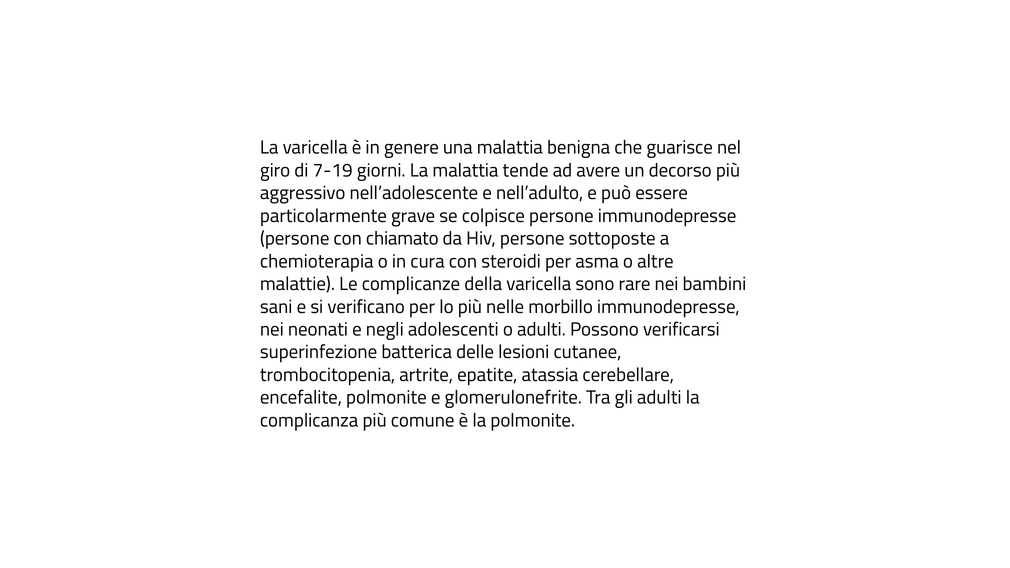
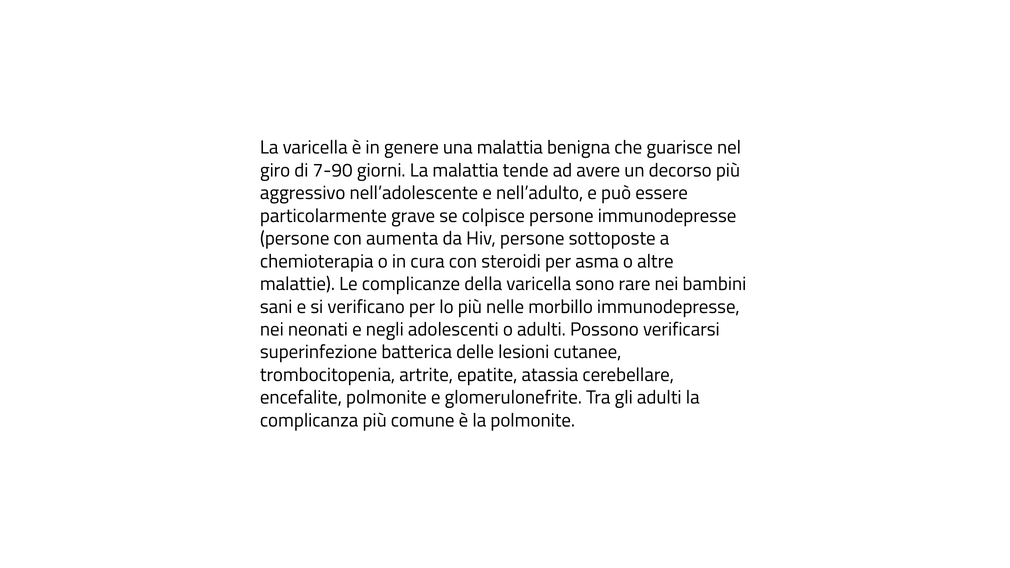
7-19: 7-19 -> 7-90 (333, 170)
chiamato: chiamato -> aumenta (402, 239)
